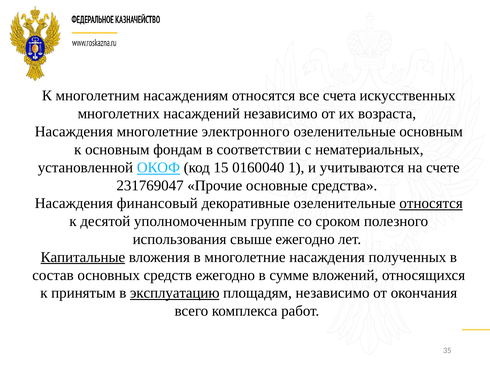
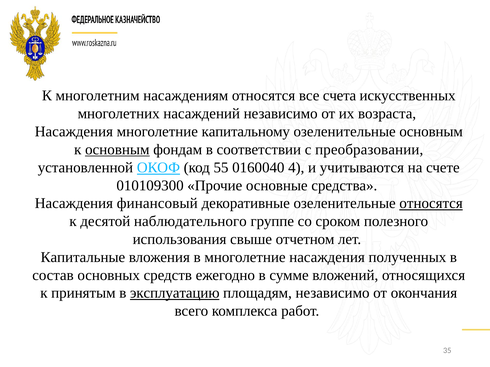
электронного: электронного -> капитальному (246, 132)
основным underline: none -> present (117, 150)
нематериальных: нематериальных -> преобразовании (369, 150)
15: 15 -> 55 (221, 168)
1: 1 -> 4 (296, 168)
231769047: 231769047 -> 010109300 (150, 186)
уполномоченным: уполномоченным -> наблюдательного (190, 222)
свыше ежегодно: ежегодно -> отчетном (305, 240)
Капитальные underline: present -> none (83, 257)
